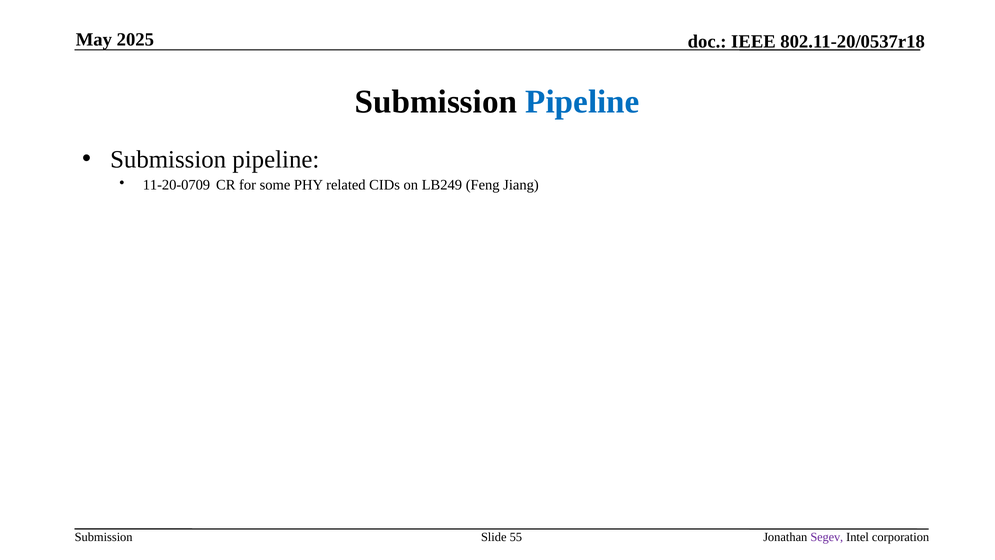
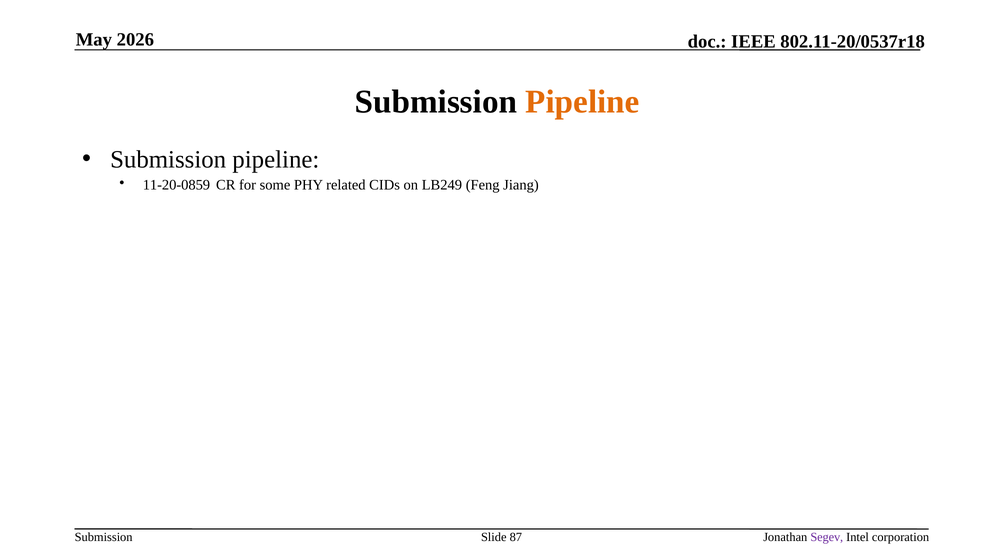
2025: 2025 -> 2026 (135, 40)
Pipeline colour: blue -> orange (582, 102)
11-20-0709: 11-20-0709 -> 11-20-0859 (176, 185)
55: 55 -> 87 (516, 537)
